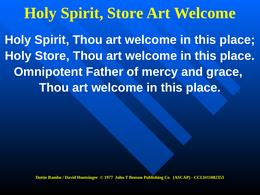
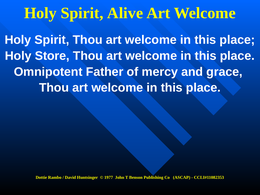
Spirit Store: Store -> Alive (125, 13)
